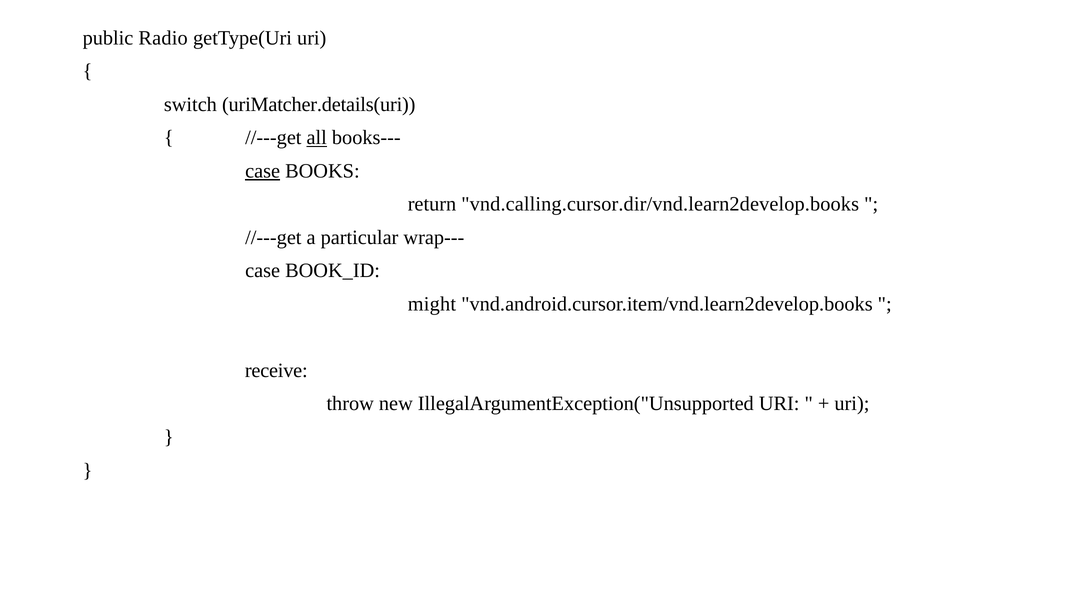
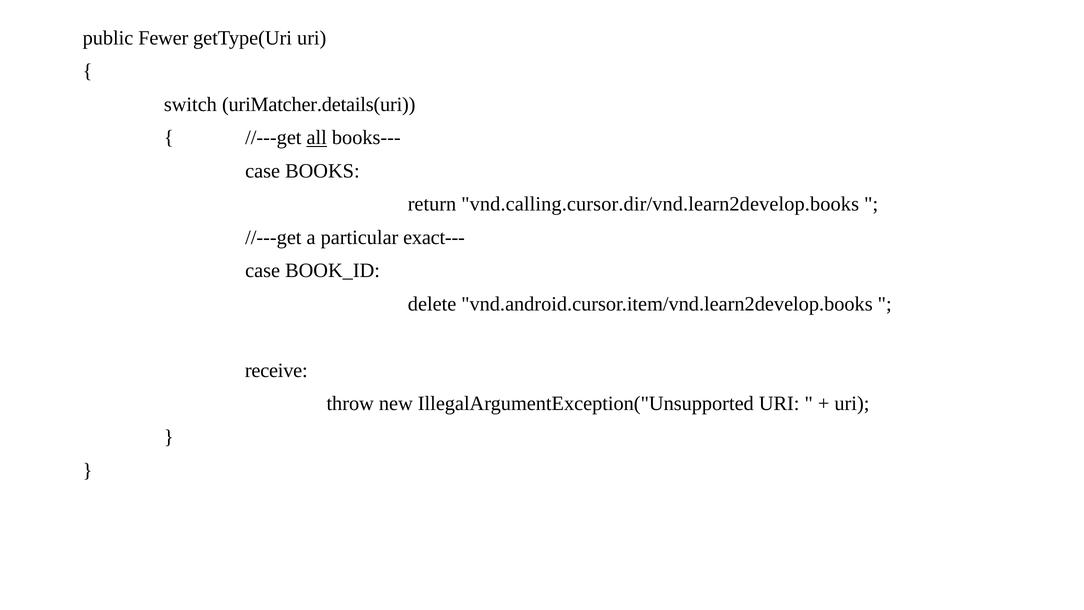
Radio: Radio -> Fewer (163, 38)
case underline: present -> none (263, 171)
wrap---: wrap--- -> exact--- (434, 237)
might: might -> delete (432, 304)
